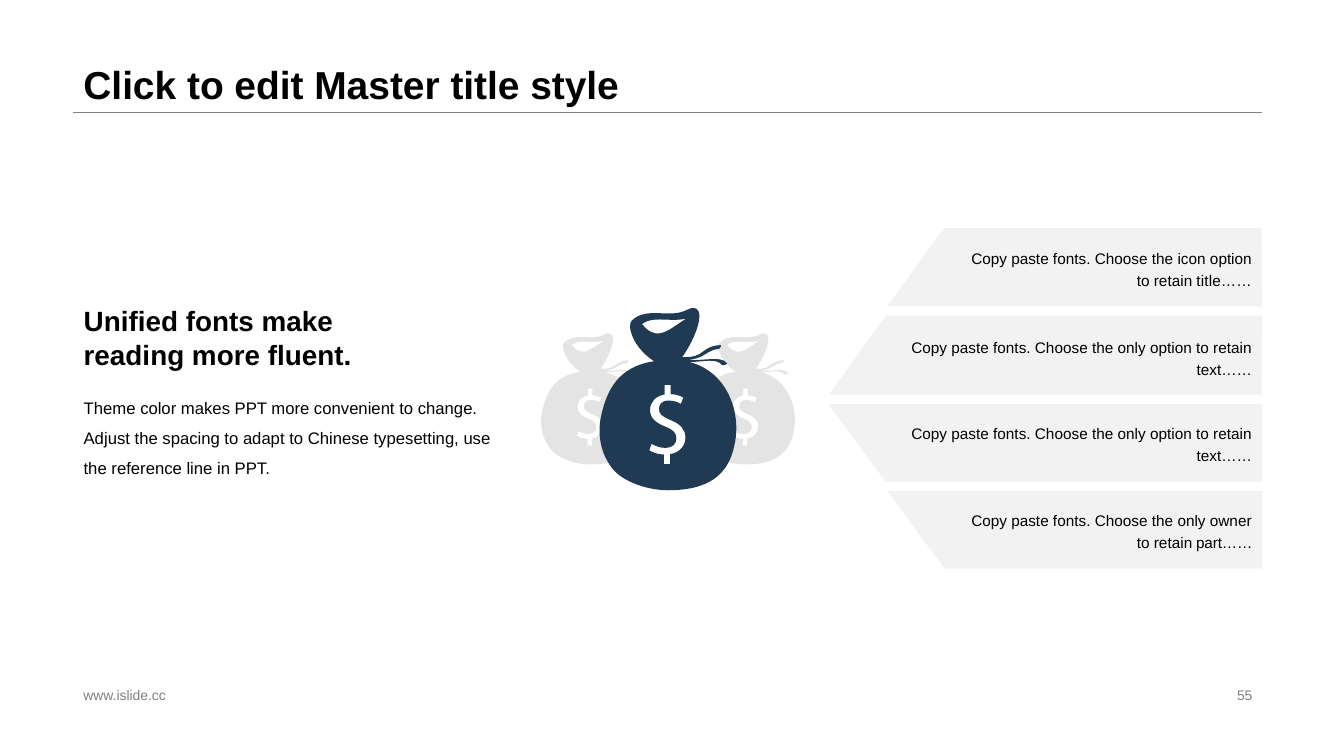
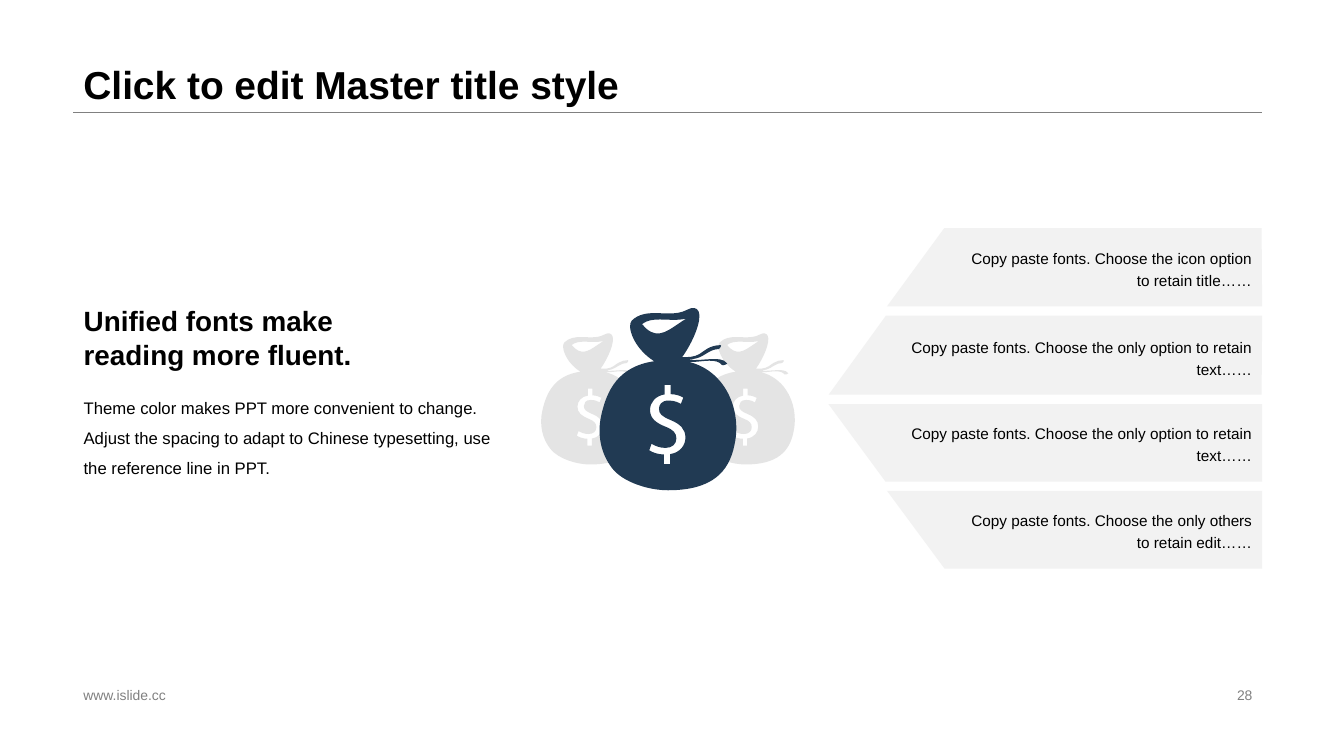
owner: owner -> others (1231, 522)
part……: part…… -> edit…… (1224, 544)
55: 55 -> 28 (1245, 696)
